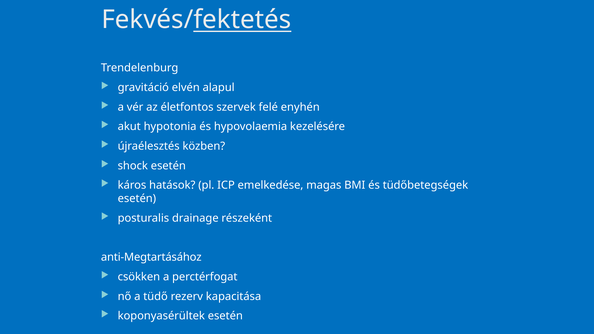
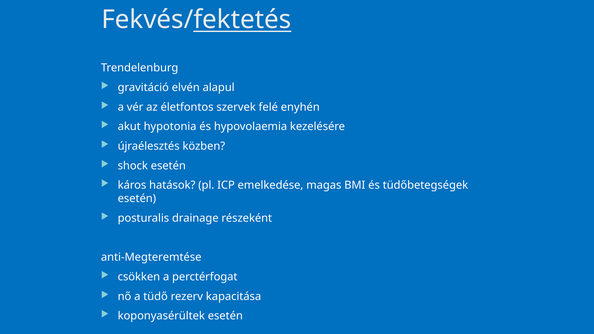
anti-Megtartásához: anti-Megtartásához -> anti-Megteremtése (151, 257)
